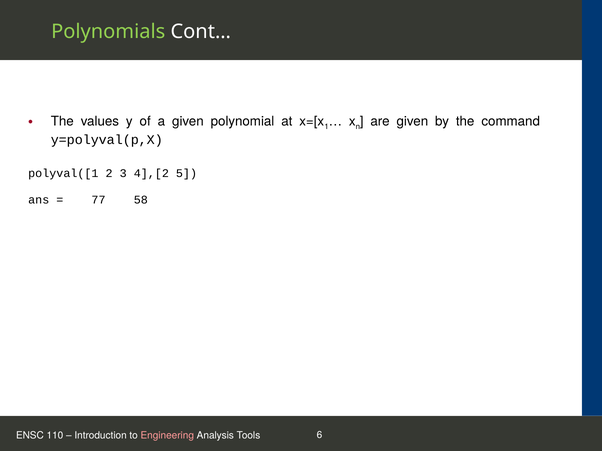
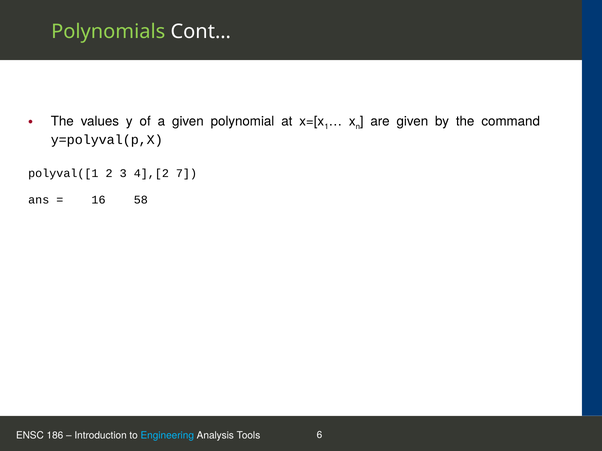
5: 5 -> 7 (186, 174)
77: 77 -> 16 (99, 200)
110: 110 -> 186 (55, 436)
Engineering colour: pink -> light blue (167, 436)
